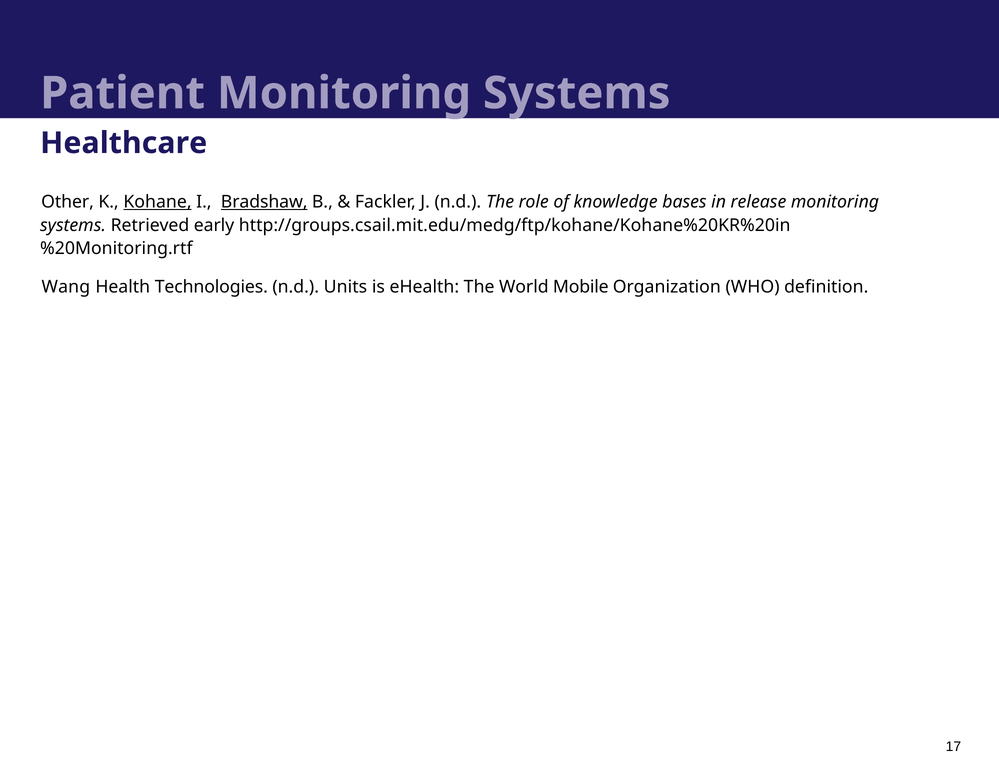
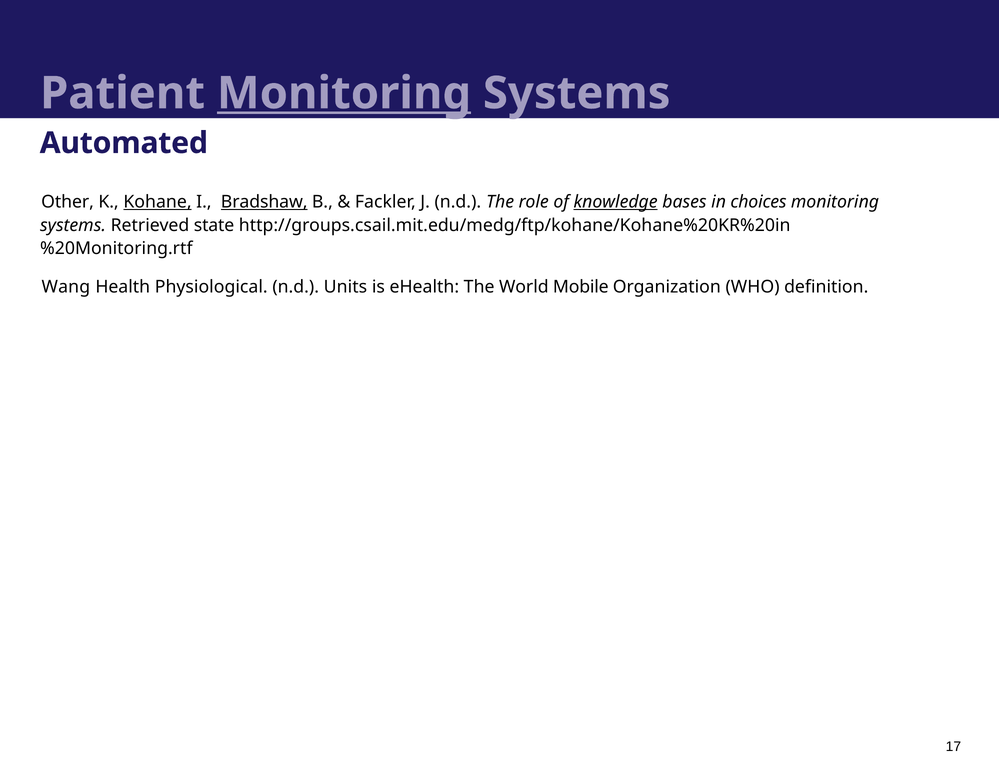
Monitoring underline: none -> present (344, 93)
Healthcare: Healthcare -> Automated (124, 143)
knowledge underline: none -> present (616, 202)
release: release -> choices (759, 202)
early: early -> state (214, 225)
Technologies: Technologies -> Physiological (211, 287)
